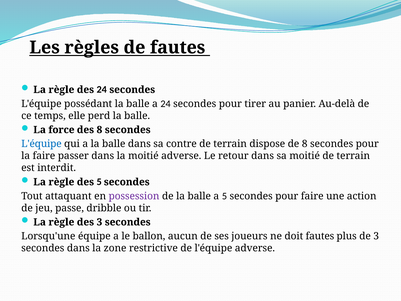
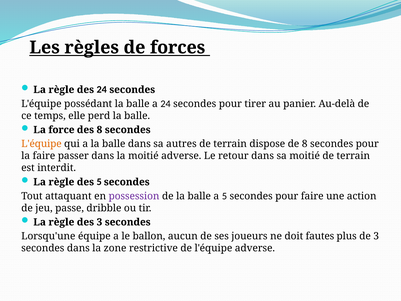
de fautes: fautes -> forces (178, 47)
L'équipe colour: blue -> orange (41, 144)
contre: contre -> autres (181, 144)
